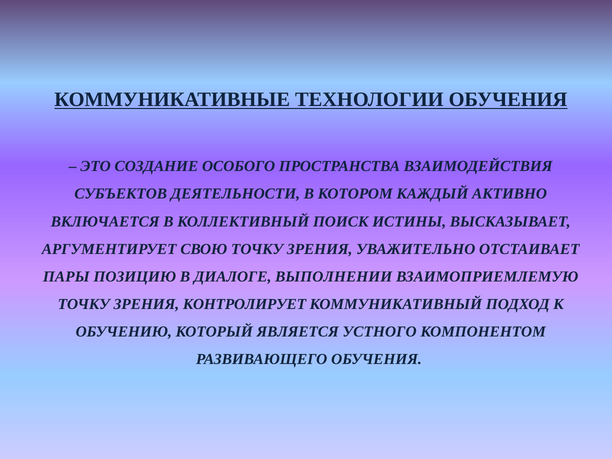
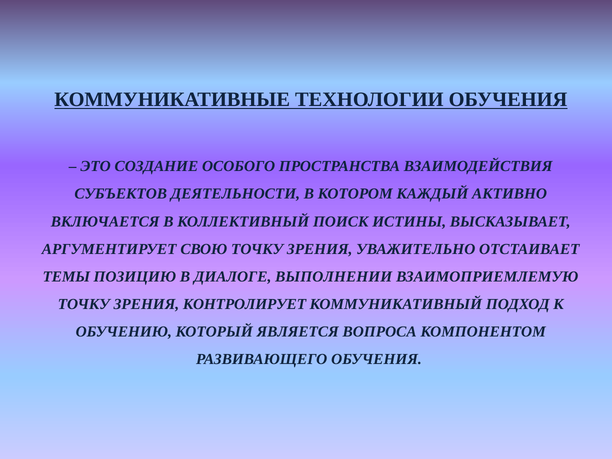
ПАРЫ: ПАРЫ -> ТЕМЫ (66, 277)
УСТНОГО: УСТНОГО -> ВОПРОСА (380, 332)
